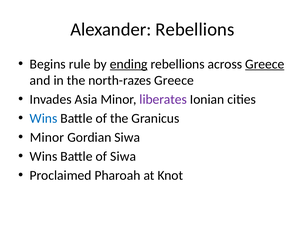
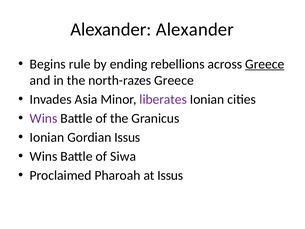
Alexander Rebellions: Rebellions -> Alexander (195, 30)
ending underline: present -> none (129, 64)
Wins colour: blue -> purple (44, 118)
Minor: Minor -> Ionian (47, 137)
Gordian Siwa: Siwa -> Issus (127, 137)
at Knot: Knot -> Issus (170, 175)
